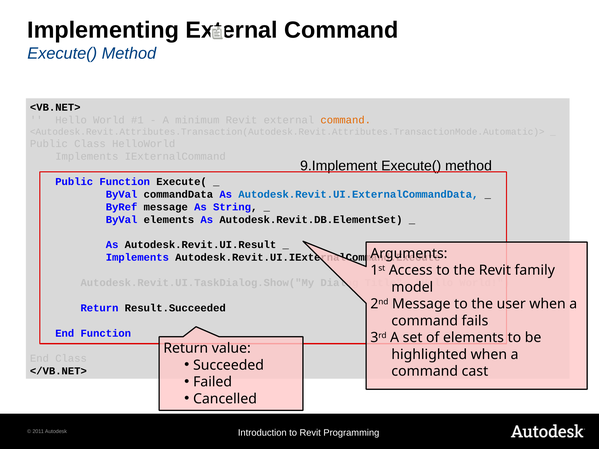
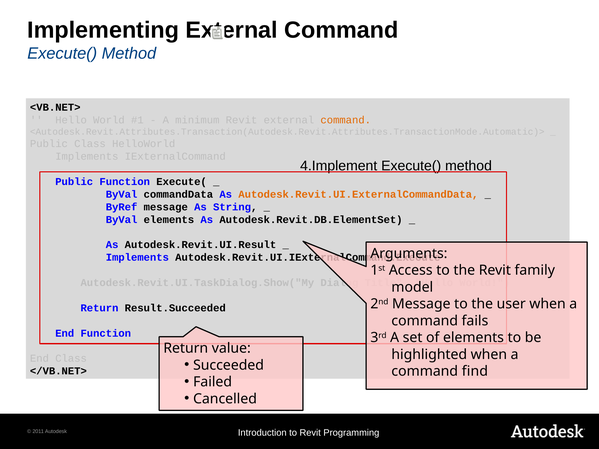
9.Implement: 9.Implement -> 4.Implement (339, 166)
Autodesk.Revit.UI.ExternalCommandData colour: blue -> orange (358, 194)
cast: cast -> find (475, 371)
